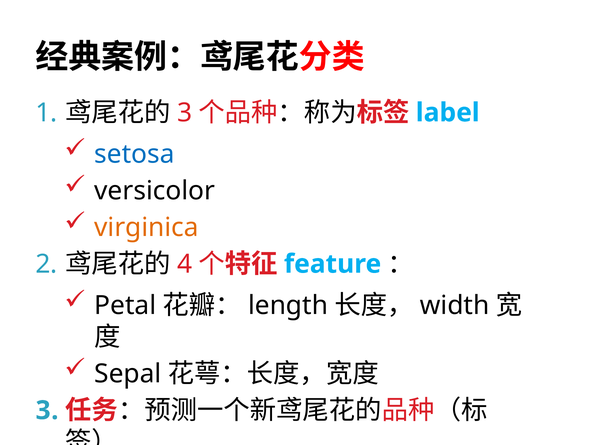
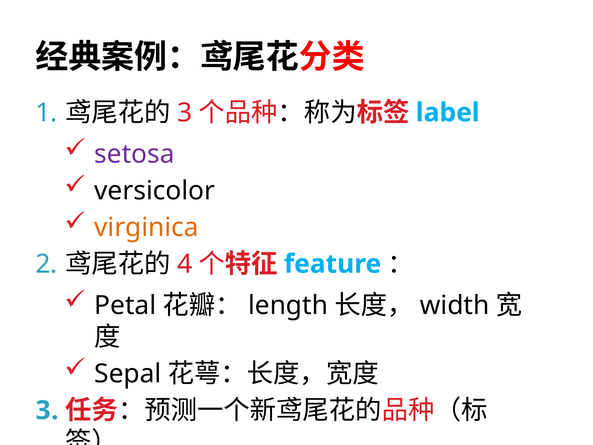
setosa colour: blue -> purple (134, 154)
